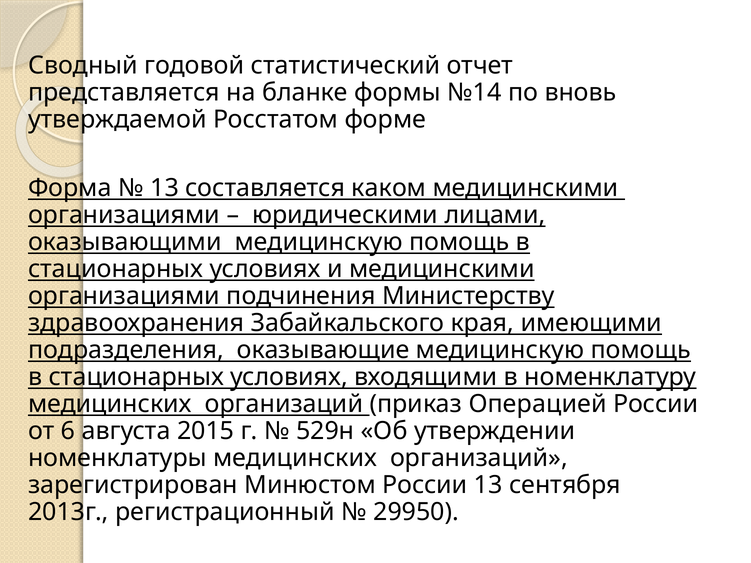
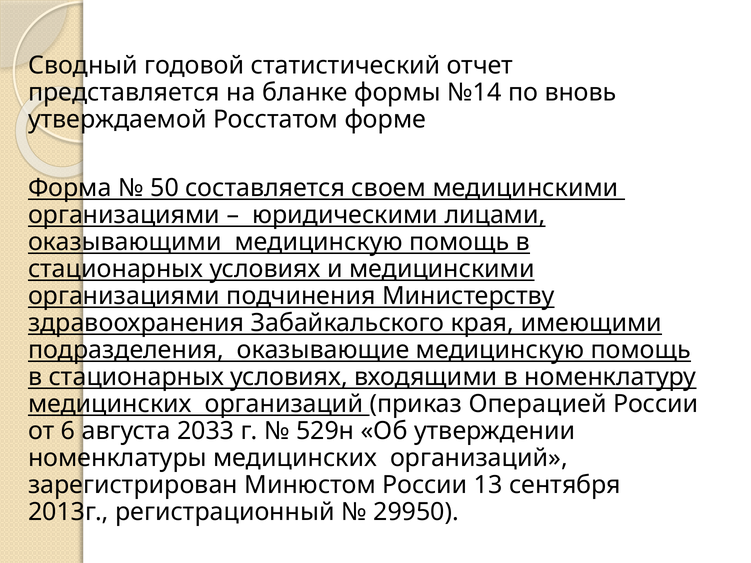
13: 13 -> 50 (165, 188)
каком: каком -> своем (389, 188)
2015: 2015 -> 2033 (206, 431)
